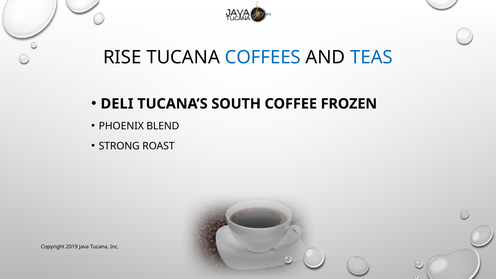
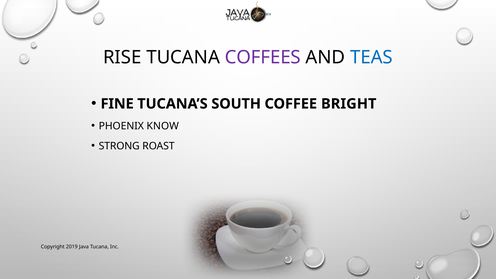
COFFEES colour: blue -> purple (263, 57)
DELI: DELI -> FINE (117, 104)
FROZEN: FROZEN -> BRIGHT (349, 104)
BLEND: BLEND -> KNOW (163, 126)
